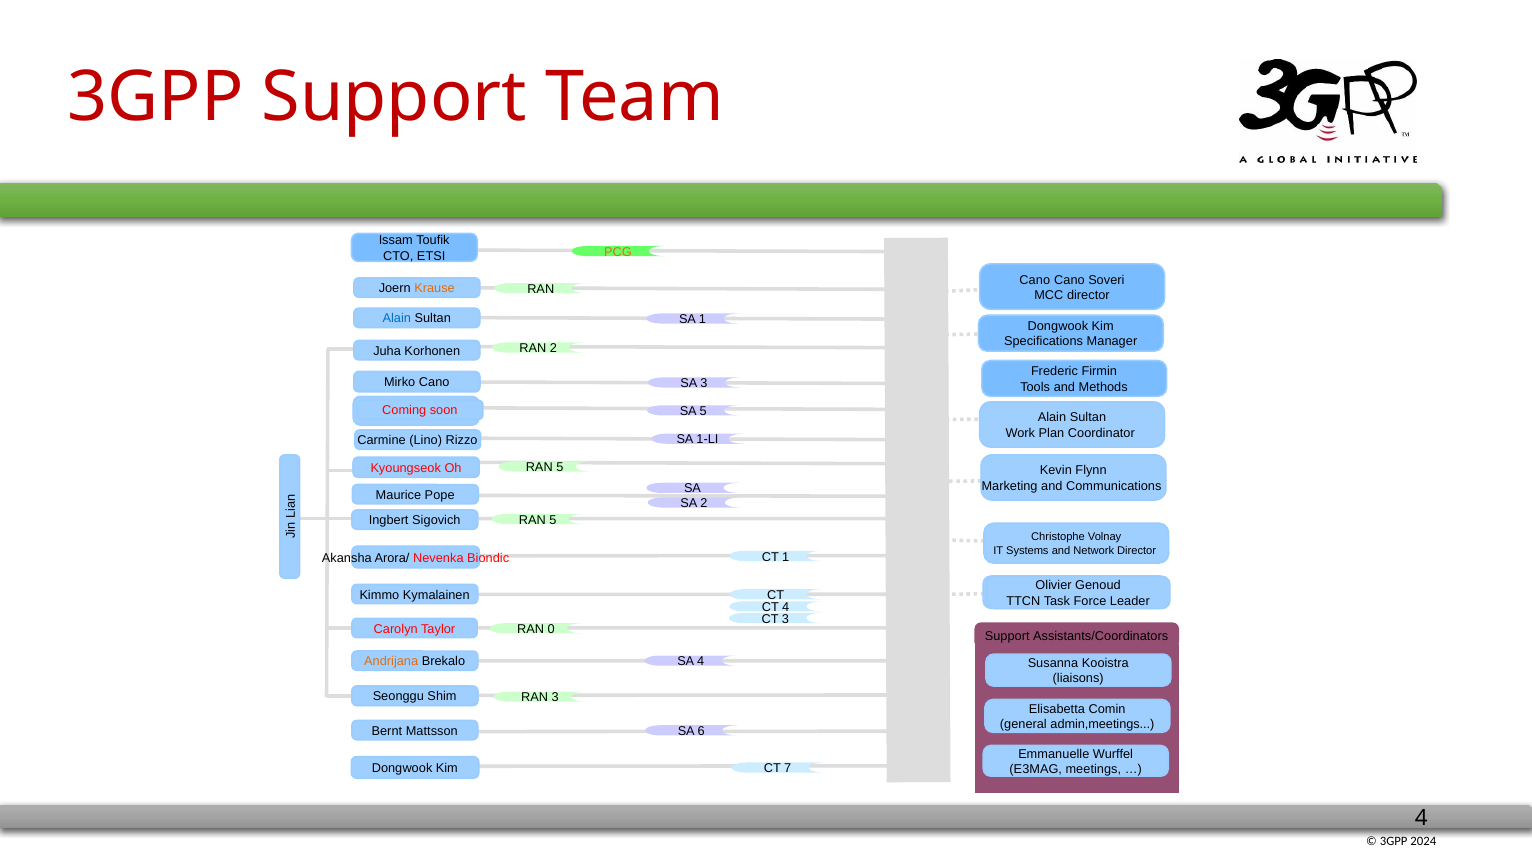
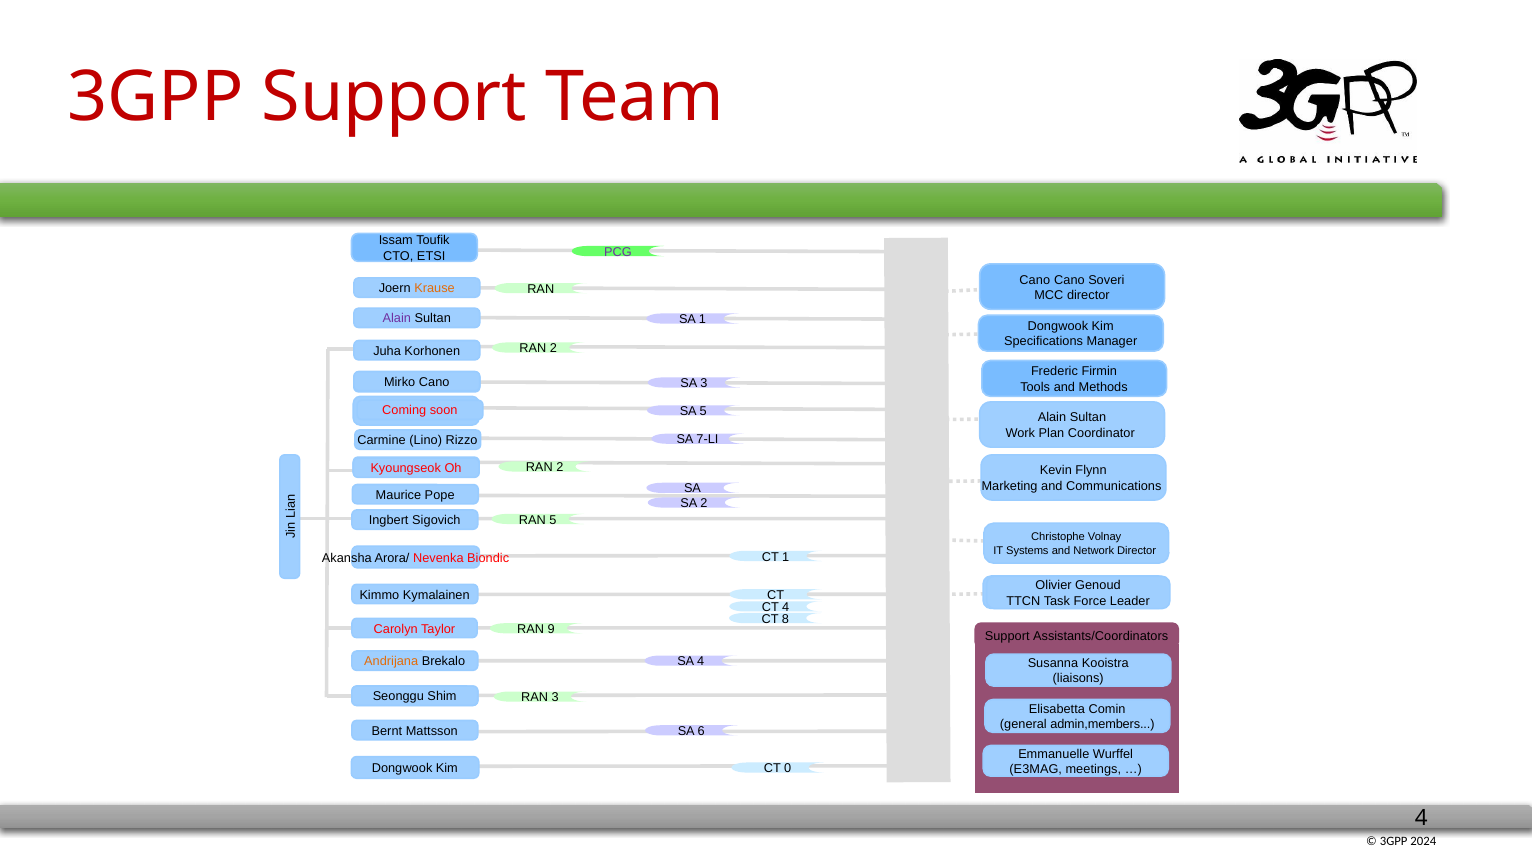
PCG colour: orange -> purple (618, 252)
Alain colour: blue -> purple (397, 319)
1-LI: 1-LI -> 7-LI (707, 440)
5: 5 -> 2 (560, 468)
CT 3: 3 -> 8 (785, 620)
0: 0 -> 9 (551, 630)
admin,meetings: admin,meetings -> admin,members (1102, 725)
7: 7 -> 0 (788, 769)
